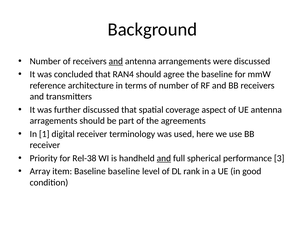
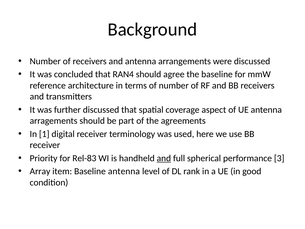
and underline: present -> none (116, 61)
Rel-38: Rel-38 -> Rel-83 (84, 158)
Baseline baseline: baseline -> antenna (124, 171)
